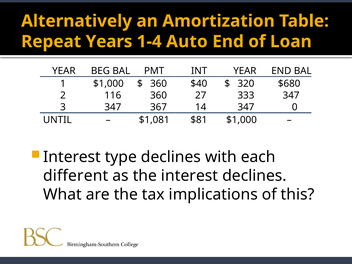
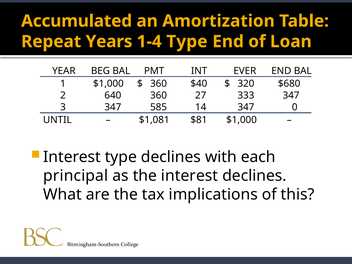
Alternatively: Alternatively -> Accumulated (77, 21)
1-4 Auto: Auto -> Type (187, 42)
INT YEAR: YEAR -> EVER (245, 71)
116: 116 -> 640 (113, 95)
367: 367 -> 585 (159, 107)
different: different -> principal (76, 176)
